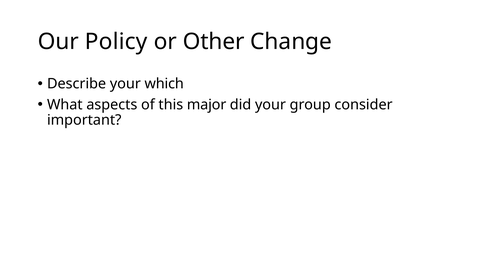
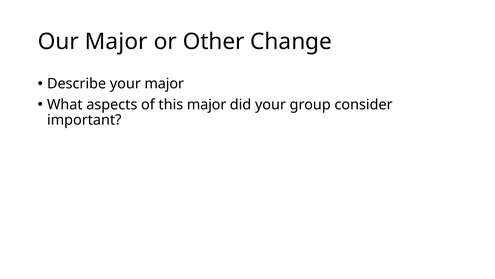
Our Policy: Policy -> Major (116, 42)
your which: which -> major (164, 84)
